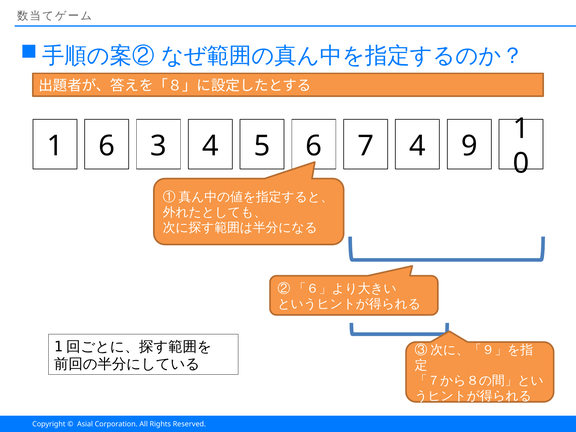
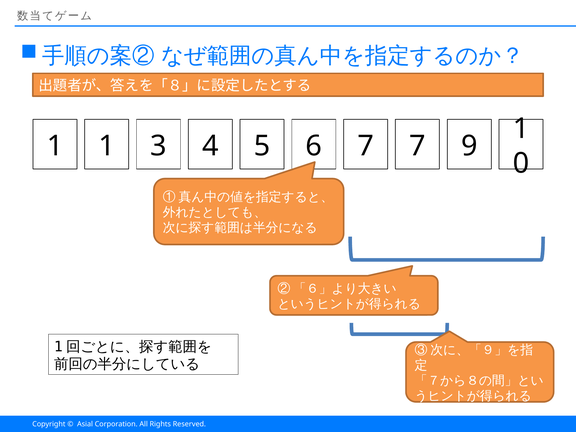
1 6: 6 -> 1 (107, 146)
7 4: 4 -> 7 (417, 146)
